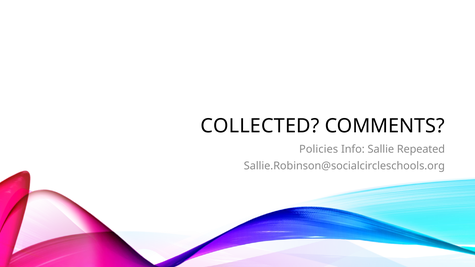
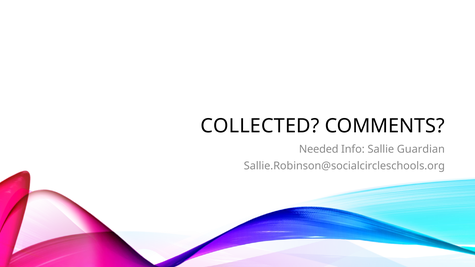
Policies: Policies -> Needed (319, 149)
Repeated: Repeated -> Guardian (421, 149)
